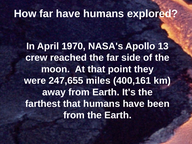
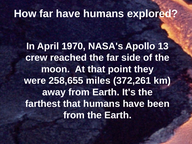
247,655: 247,655 -> 258,655 (66, 81)
400,161: 400,161 -> 372,261 (132, 81)
